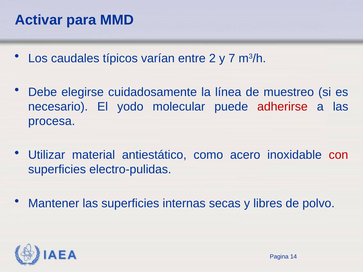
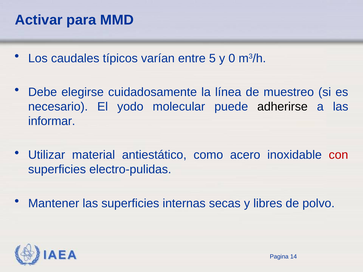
2: 2 -> 5 (212, 58)
7: 7 -> 0 (232, 58)
adherirse colour: red -> black (282, 107)
procesa: procesa -> informar (52, 121)
